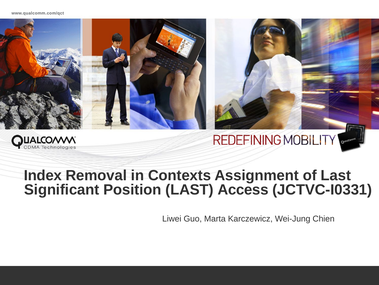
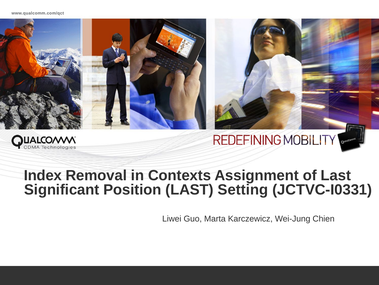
Access: Access -> Setting (243, 189)
